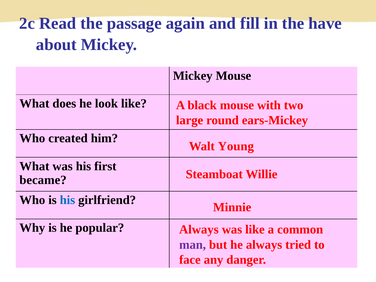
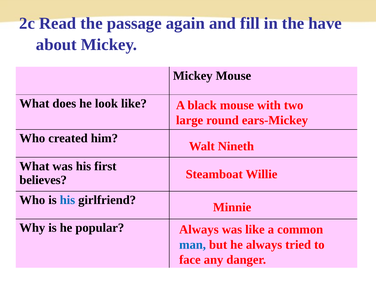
Young: Young -> Nineth (236, 146)
became: became -> believes (43, 180)
man colour: purple -> blue (193, 245)
